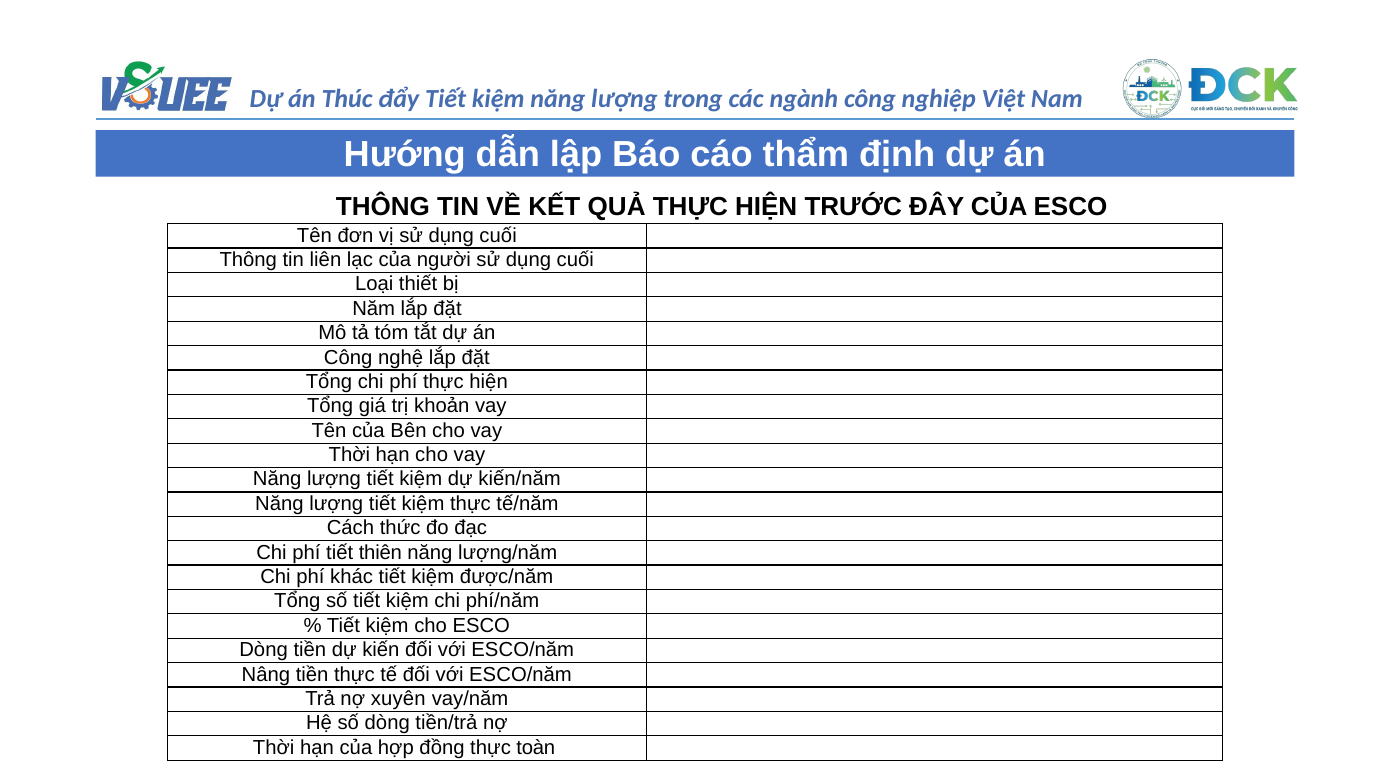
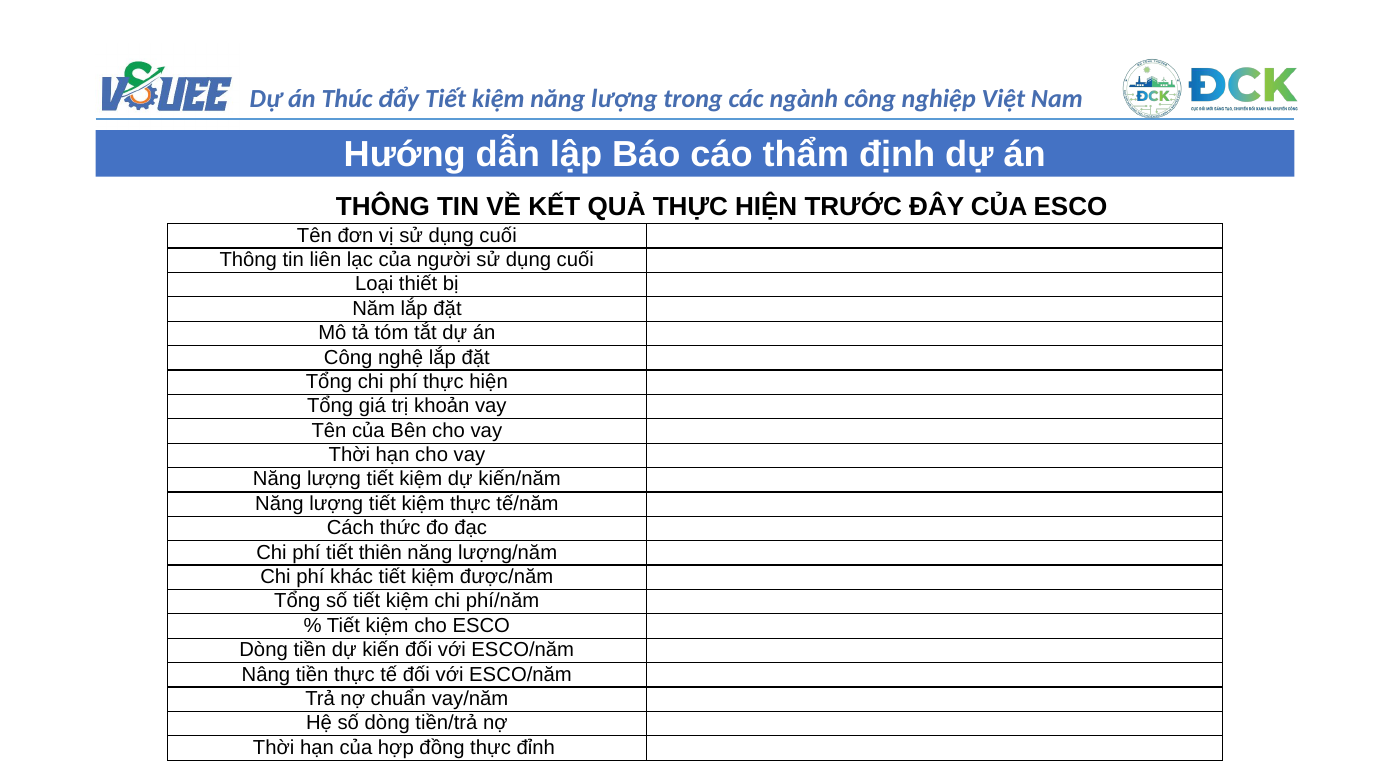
xuyên: xuyên -> chuẩn (398, 699)
toàn: toàn -> đỉnh (536, 747)
